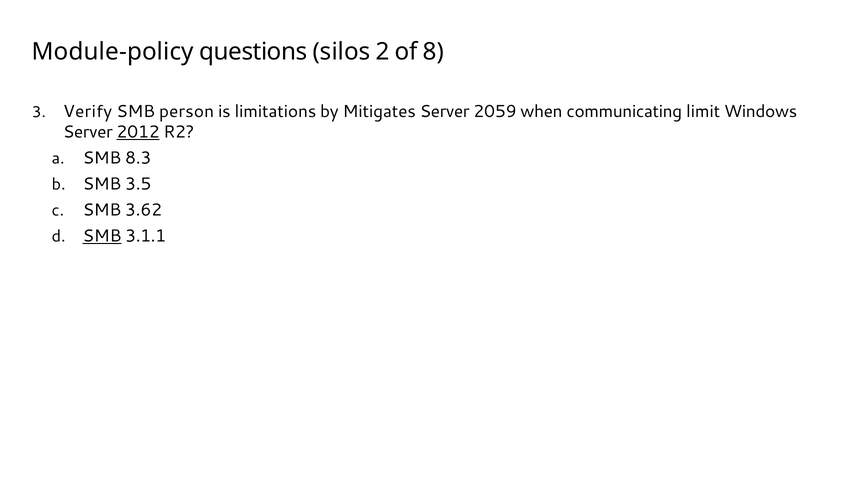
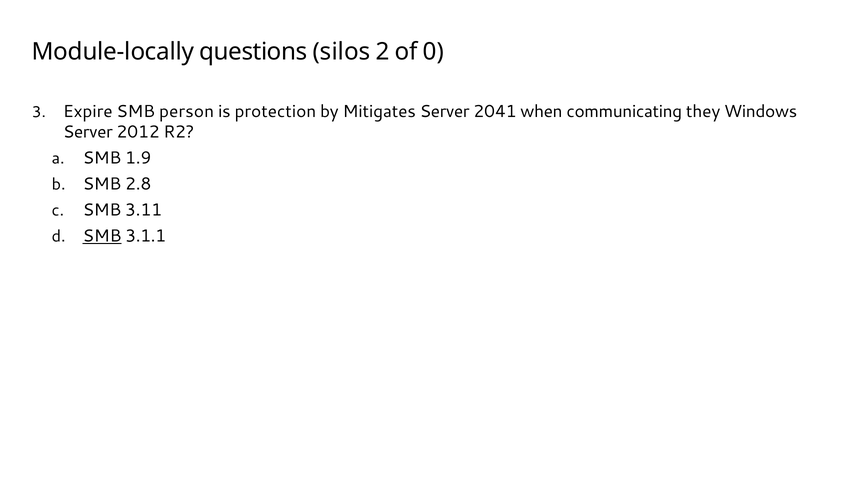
Module-policy: Module-policy -> Module-locally (113, 52)
8: 8 -> 0 (433, 52)
Verify: Verify -> Expire (88, 111)
limitations: limitations -> protection (275, 111)
2059: 2059 -> 2041 (495, 111)
limit: limit -> they (703, 111)
2012 underline: present -> none (138, 132)
8.3: 8.3 -> 1.9 (138, 158)
3.5: 3.5 -> 2.8 (138, 184)
3.62: 3.62 -> 3.11 (144, 210)
